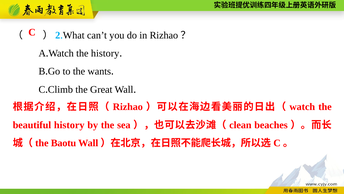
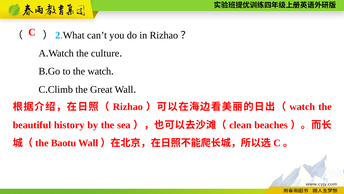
the history: history -> culture (105, 53)
the wants: wants -> watch (99, 71)
